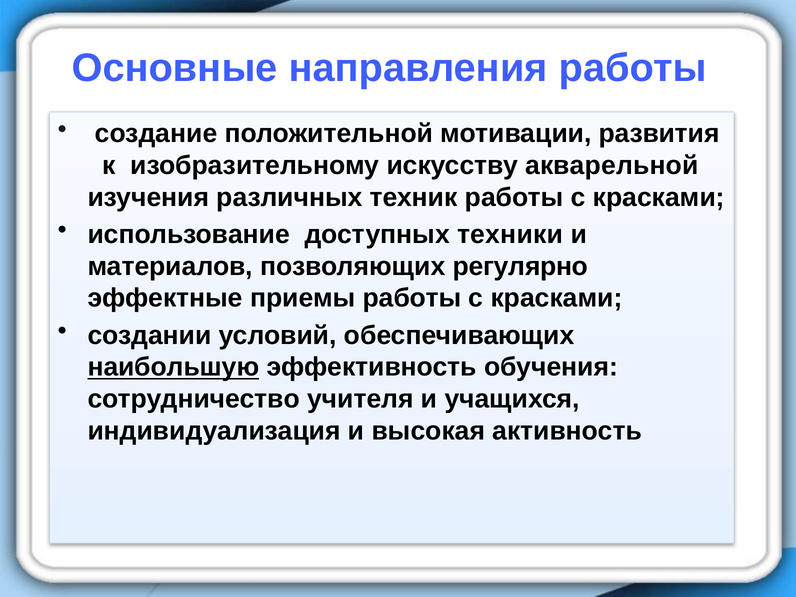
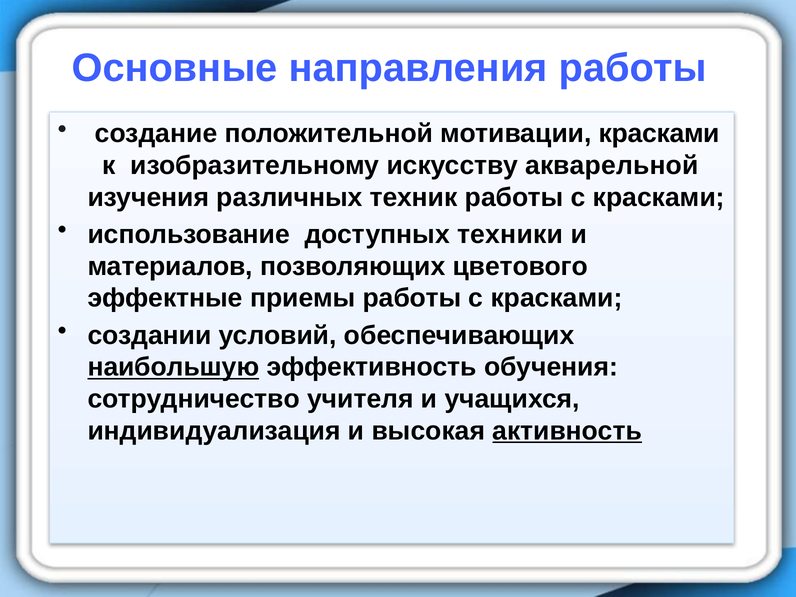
мотивации развития: развития -> красками (659, 134)
регулярно: регулярно -> цветового (520, 266)
активность underline: none -> present (567, 431)
